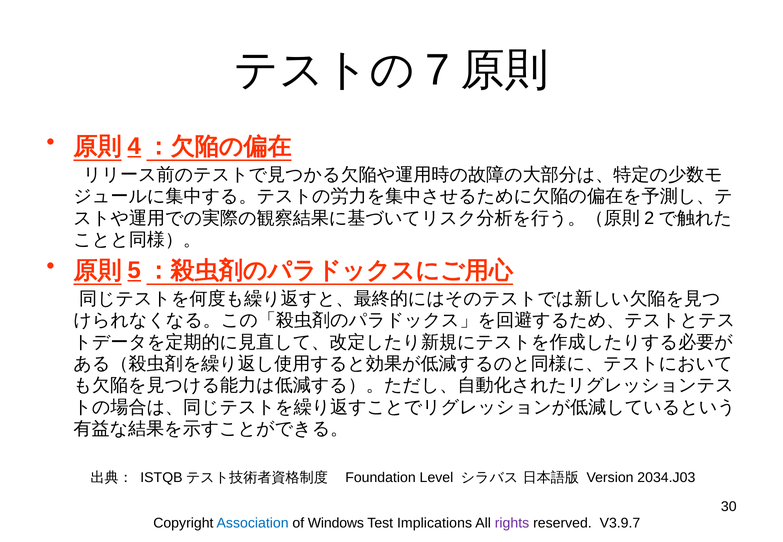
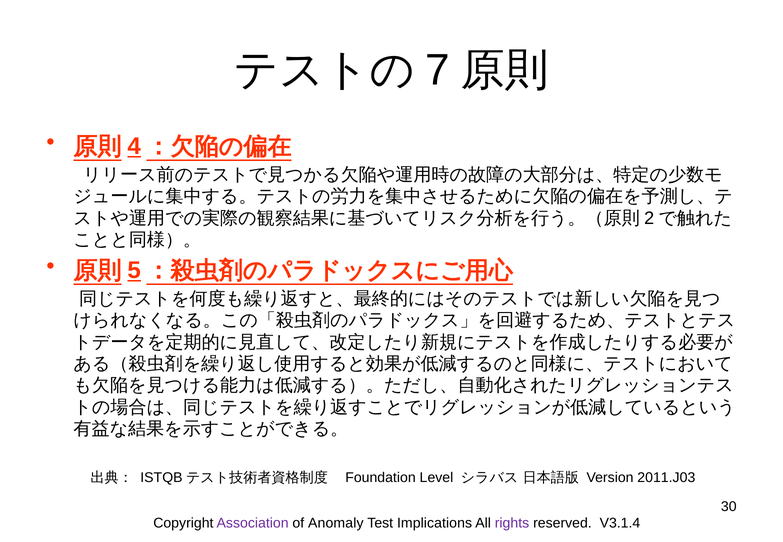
2034.J03: 2034.J03 -> 2011.J03 (666, 478)
Association colour: blue -> purple (253, 523)
Windows: Windows -> Anomaly (336, 523)
V3.9.7: V3.9.7 -> V3.1.4 (620, 523)
